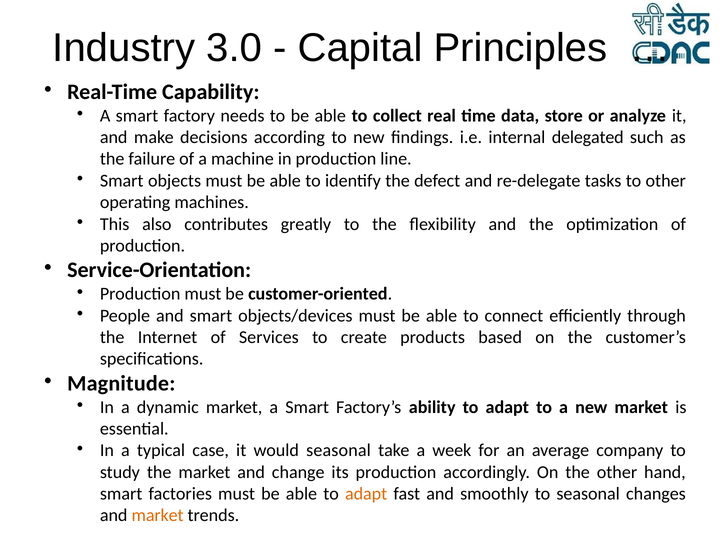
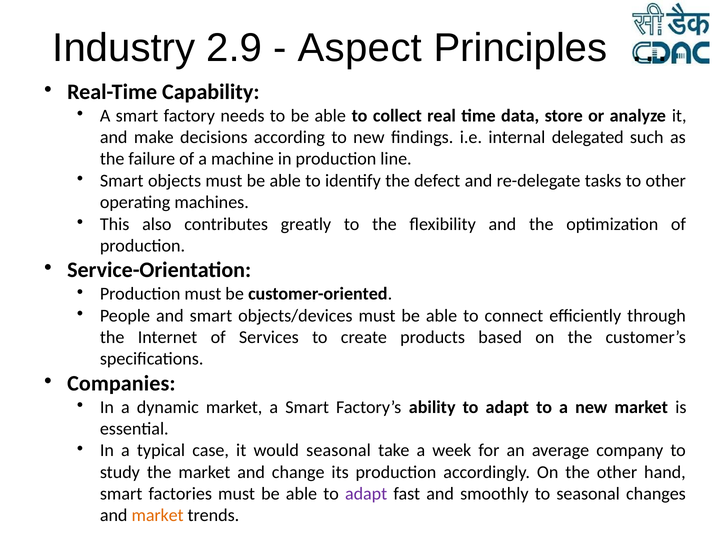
3.0: 3.0 -> 2.9 (234, 48)
Capital: Capital -> Aspect (360, 48)
Magnitude: Magnitude -> Companies (121, 384)
adapt colour: orange -> purple (366, 494)
